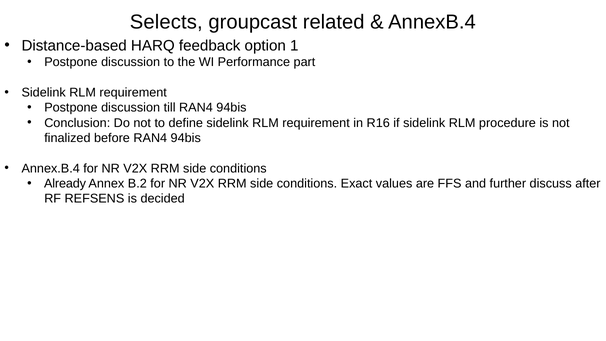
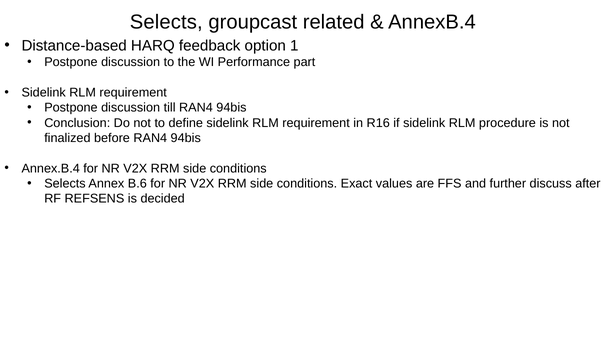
Already: Already -> Selects (65, 183)
B.2: B.2 -> B.6 (137, 183)
